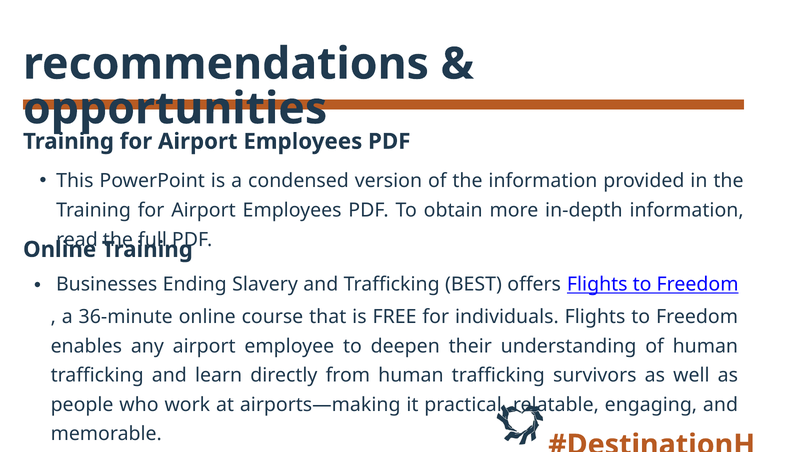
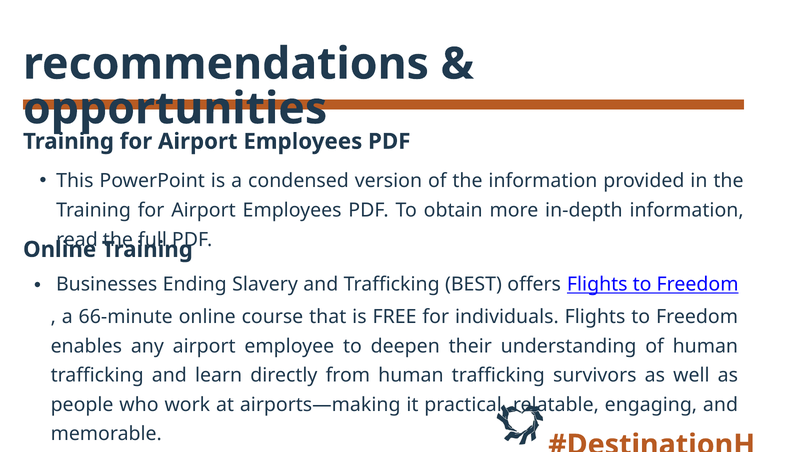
36-minute: 36-minute -> 66-minute (126, 317)
